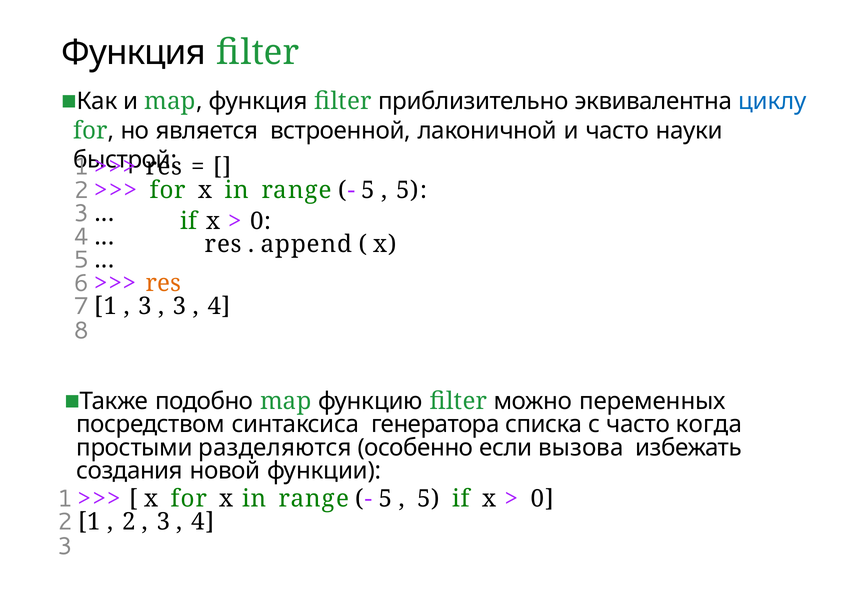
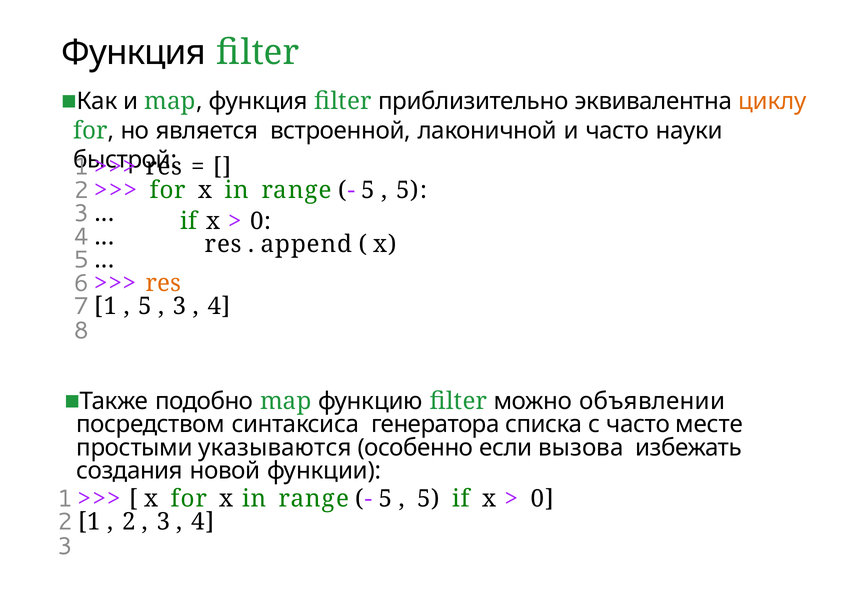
циклу colour: blue -> orange (772, 101)
3: 3 -> 5 (145, 306)
переменных: переменных -> объявлении (652, 401)
когда: когда -> месте (709, 424)
разделяются: разделяются -> указываются (275, 447)
